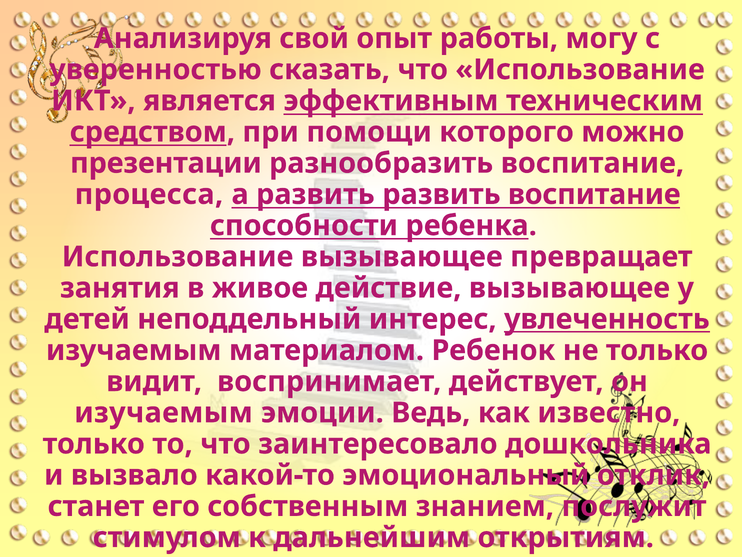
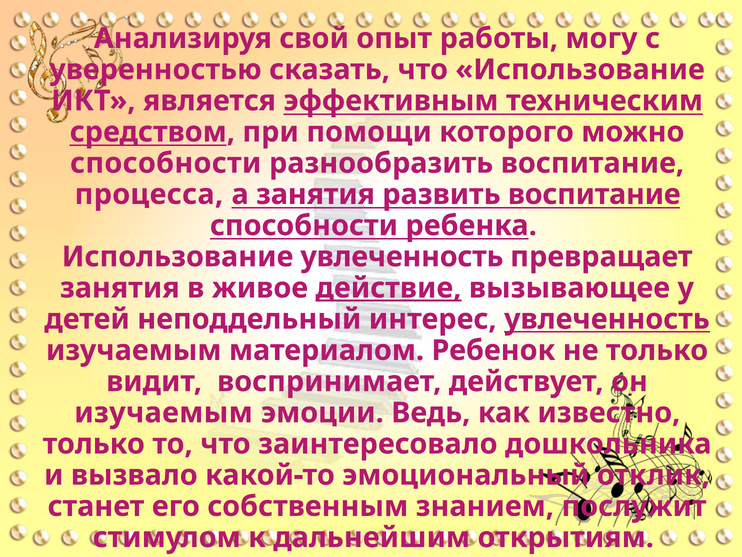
презентации: презентации -> способности (166, 163)
а развить: развить -> занятия (316, 194)
Использование вызывающее: вызывающее -> увлеченность (402, 257)
действие underline: none -> present (388, 288)
